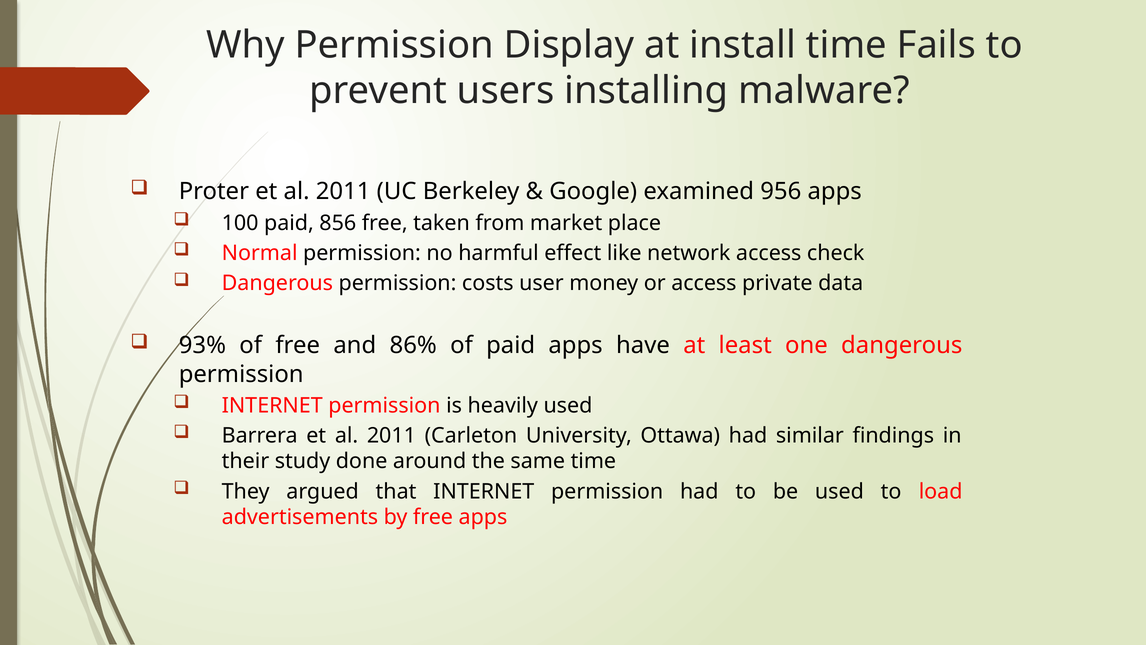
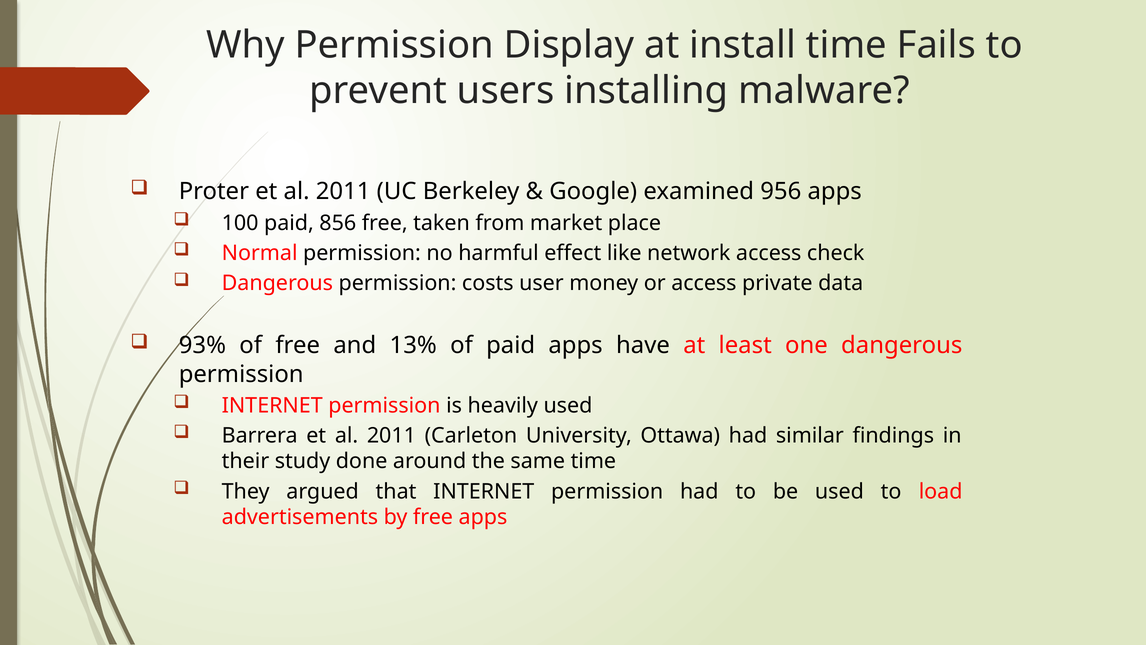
86%: 86% -> 13% (413, 345)
